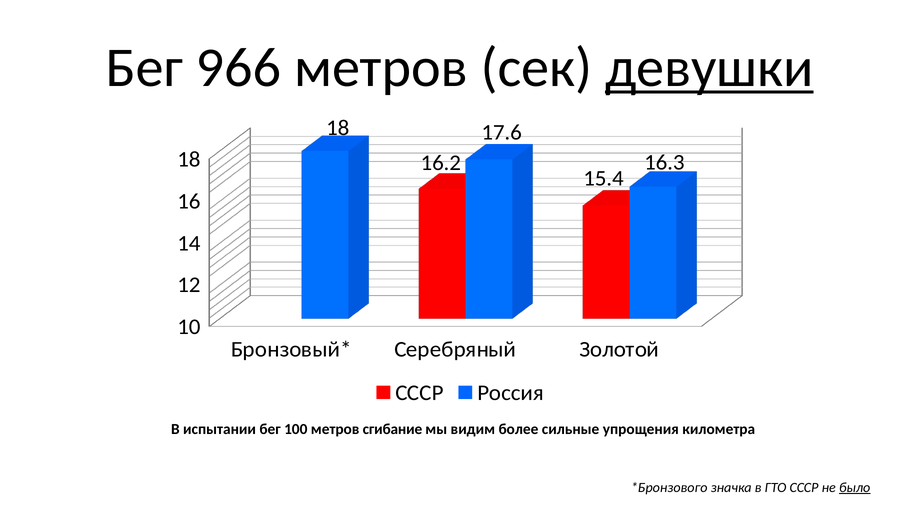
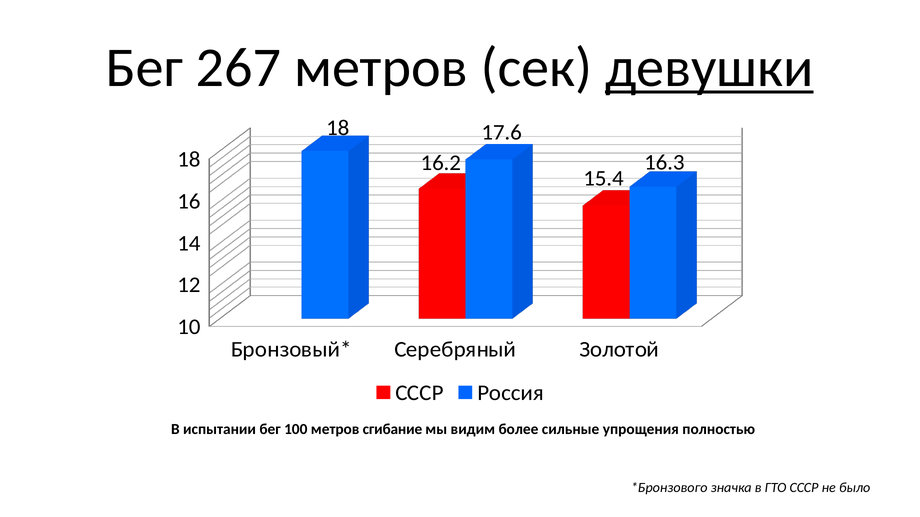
966: 966 -> 267 (239, 68)
километра: километра -> полностью (719, 429)
было underline: present -> none (855, 488)
